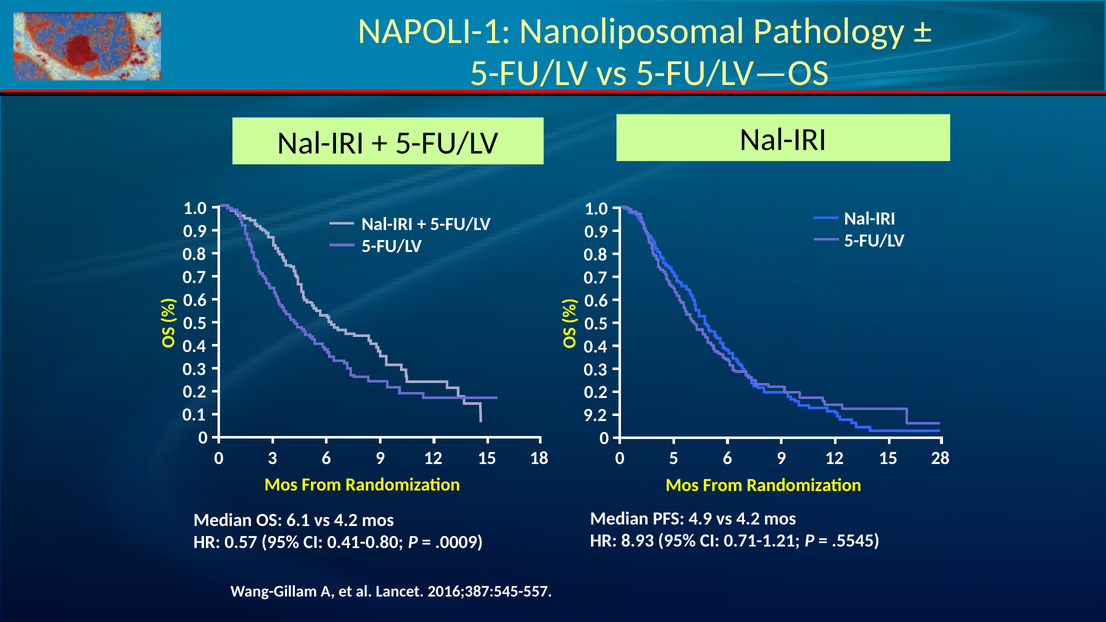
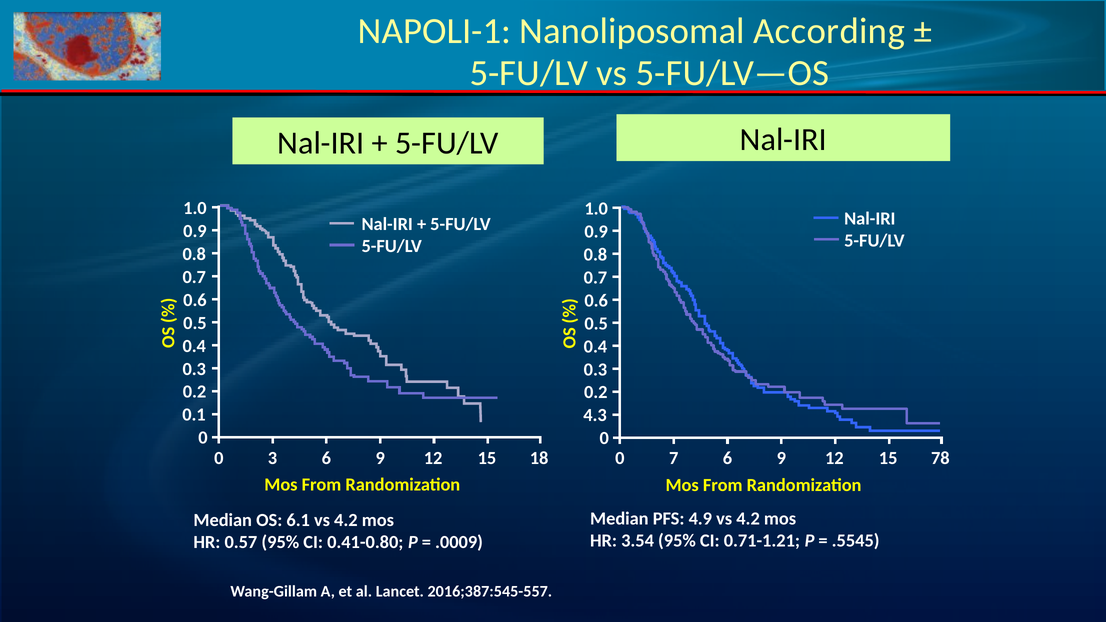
Pathology: Pathology -> According (829, 31)
9.2: 9.2 -> 4.3 (595, 415)
5: 5 -> 7 (674, 458)
28: 28 -> 78 (940, 458)
8.93: 8.93 -> 3.54 (638, 541)
